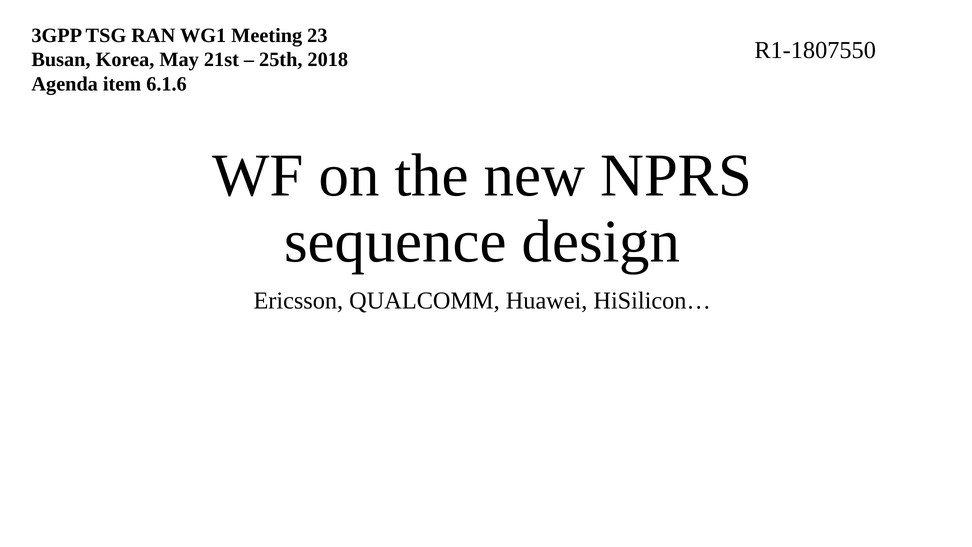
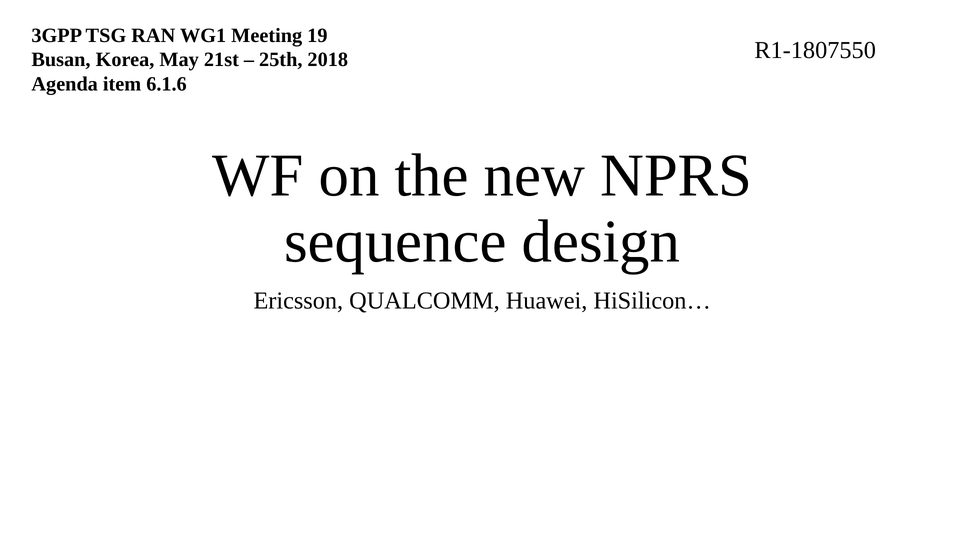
23: 23 -> 19 (317, 35)
